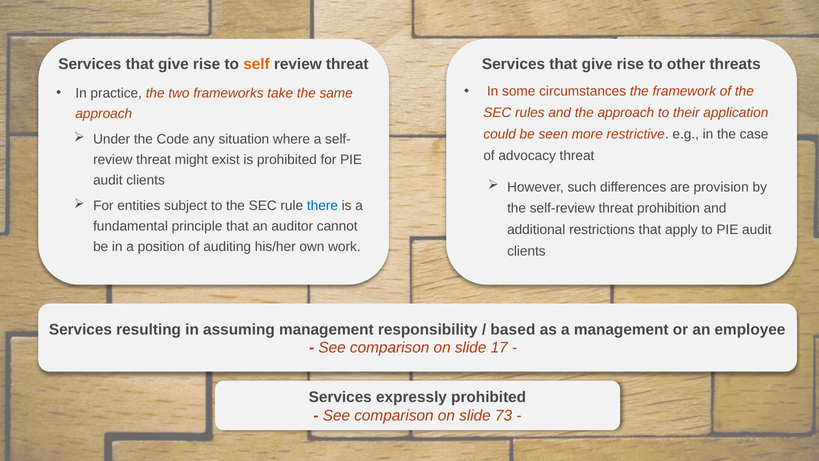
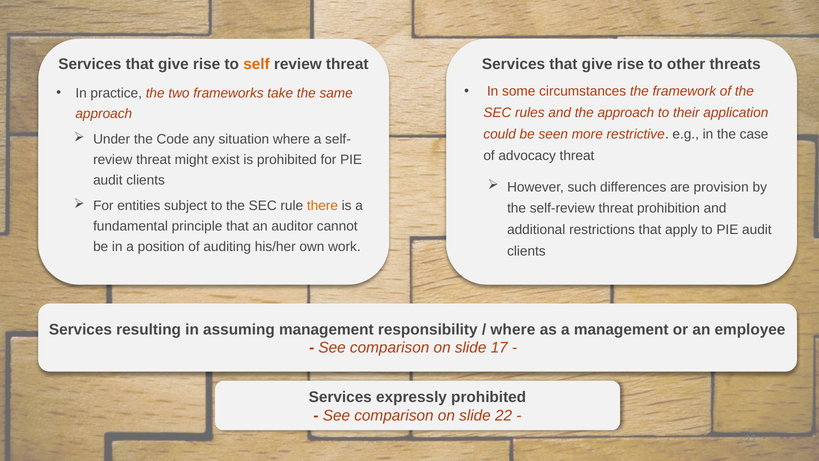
there colour: blue -> orange (322, 206)
based: based -> where (513, 329)
slide 73: 73 -> 22 (504, 415)
